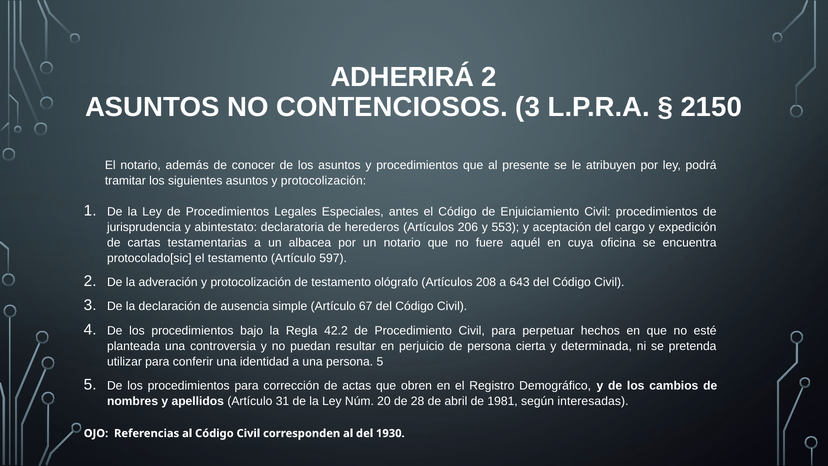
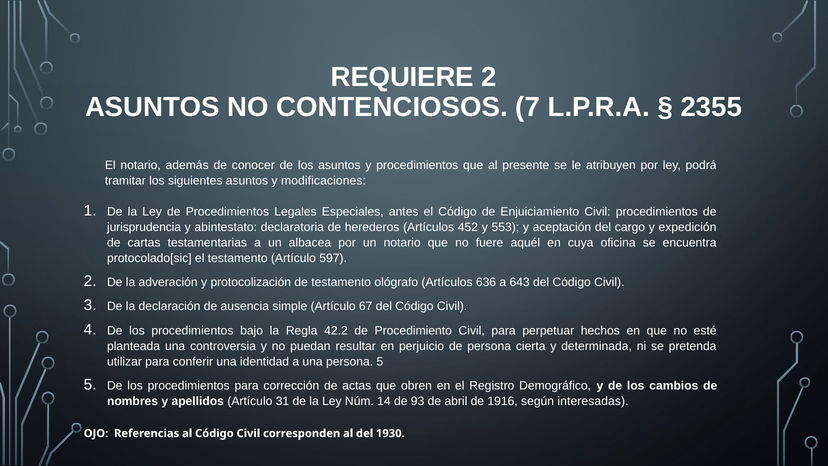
ADHERIRÁ: ADHERIRÁ -> REQUIERE (402, 77)
CONTENCIOSOS 3: 3 -> 7 (528, 107)
2150: 2150 -> 2355 (711, 107)
asuntos y protocolización: protocolización -> modificaciones (324, 180)
206: 206 -> 452 (468, 227)
208: 208 -> 636 (486, 282)
20: 20 -> 14 (384, 401)
28: 28 -> 93 (418, 401)
1981: 1981 -> 1916 (503, 401)
